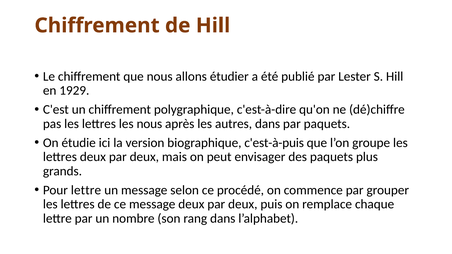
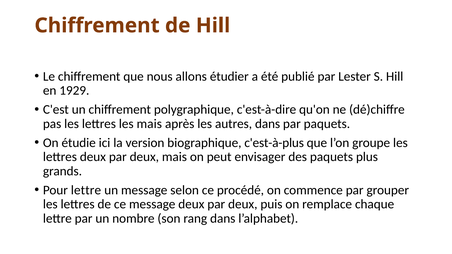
les nous: nous -> mais (149, 124)
c'est-à-puis: c'est-à-puis -> c'est-à-plus (274, 143)
